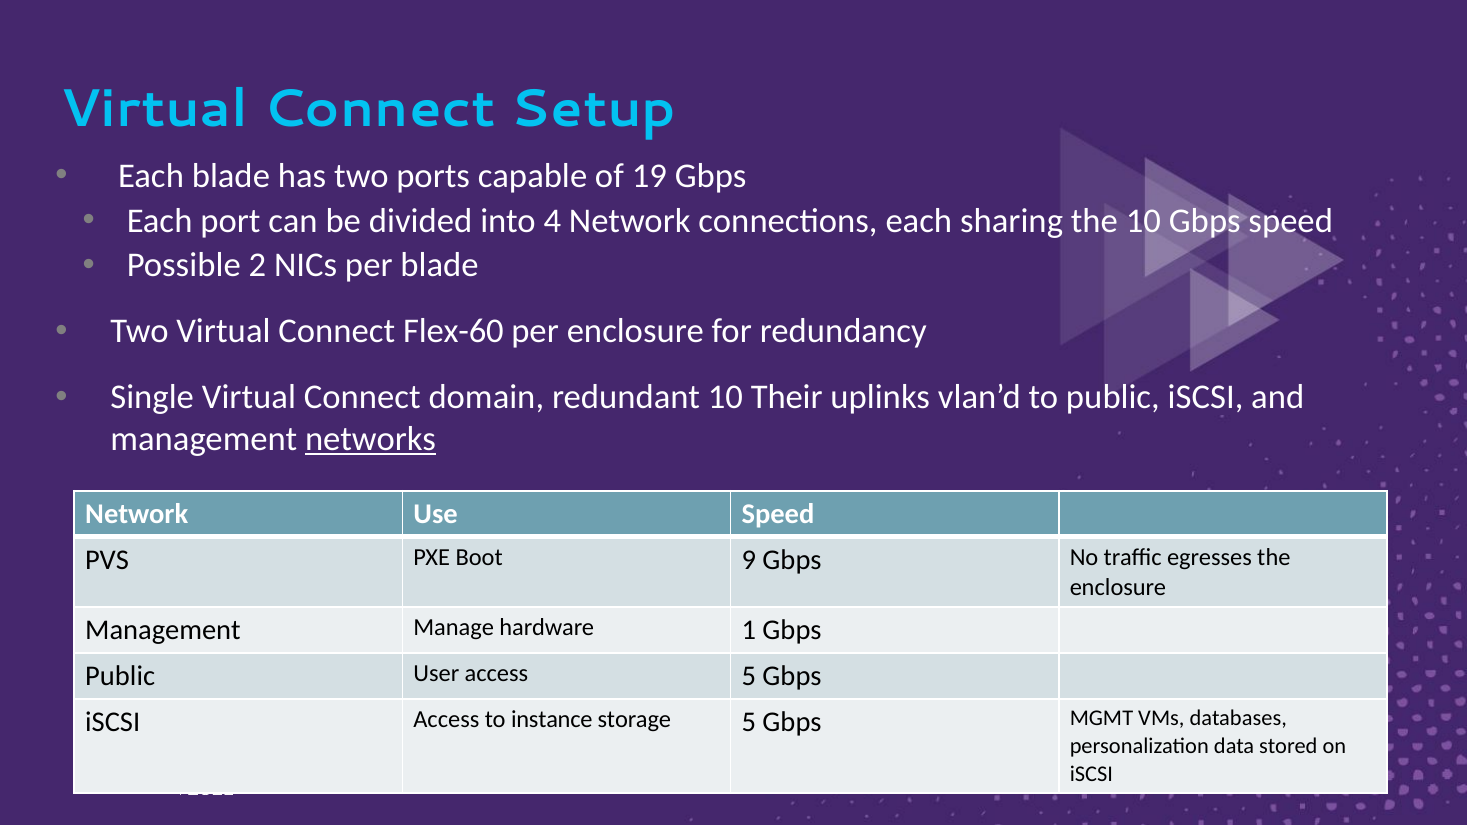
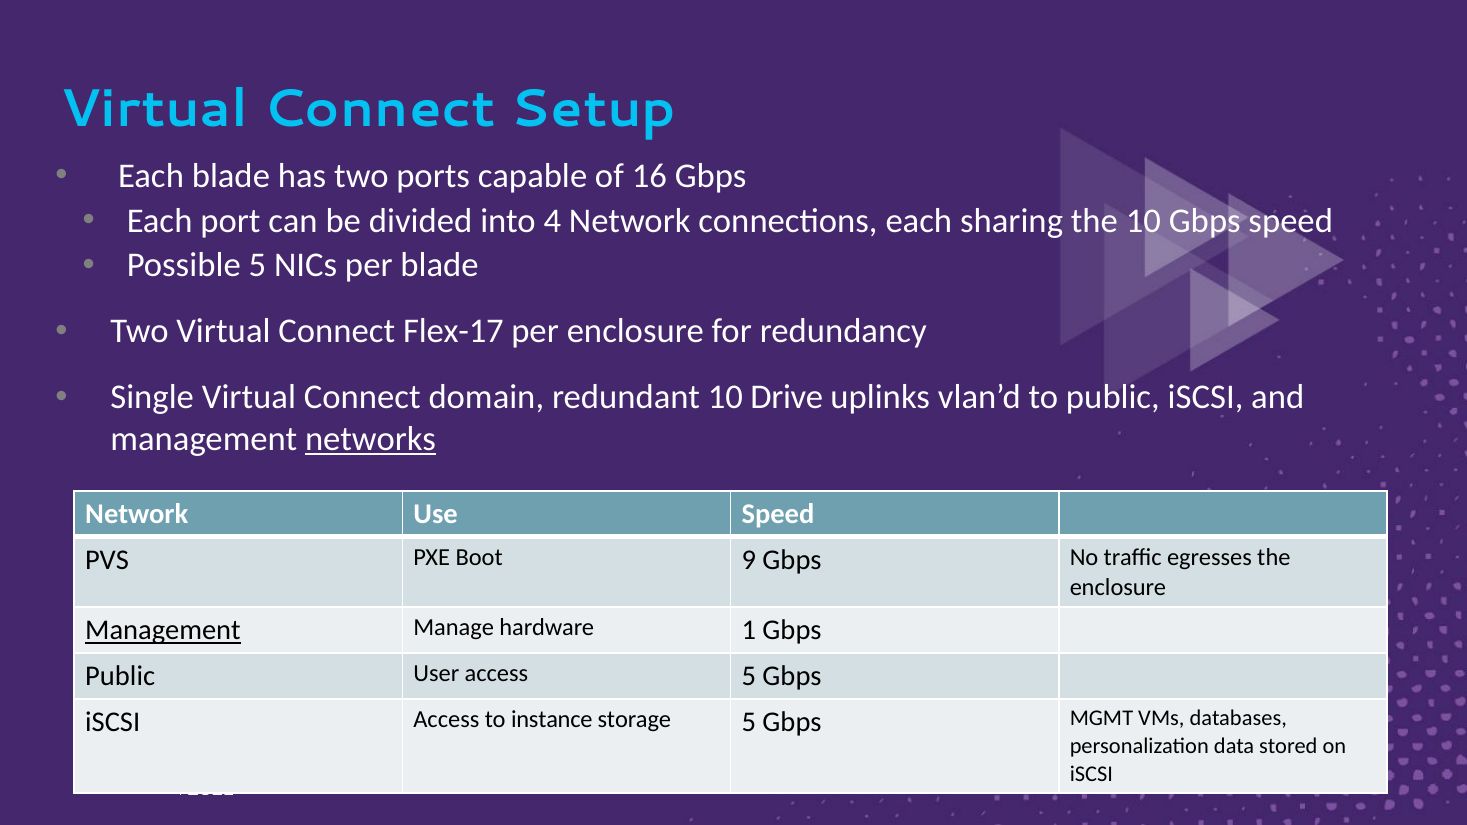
19: 19 -> 16 (649, 176)
Possible 2: 2 -> 5 (257, 265)
Flex-60: Flex-60 -> Flex-17 (453, 331)
Their: Their -> Drive (787, 397)
Management underline: none -> present (163, 631)
